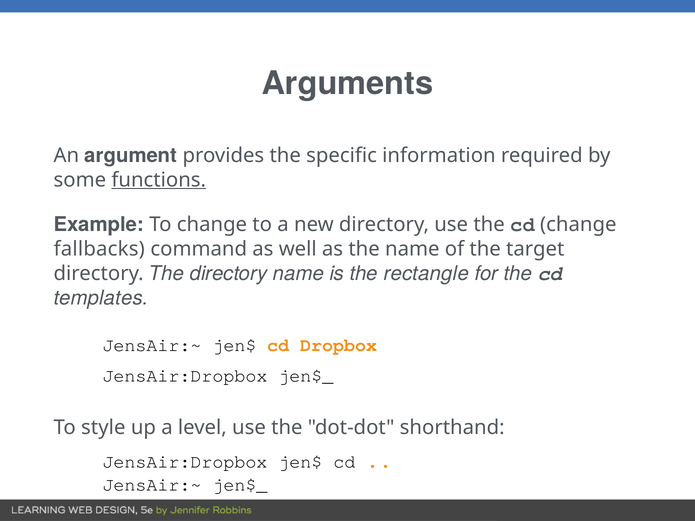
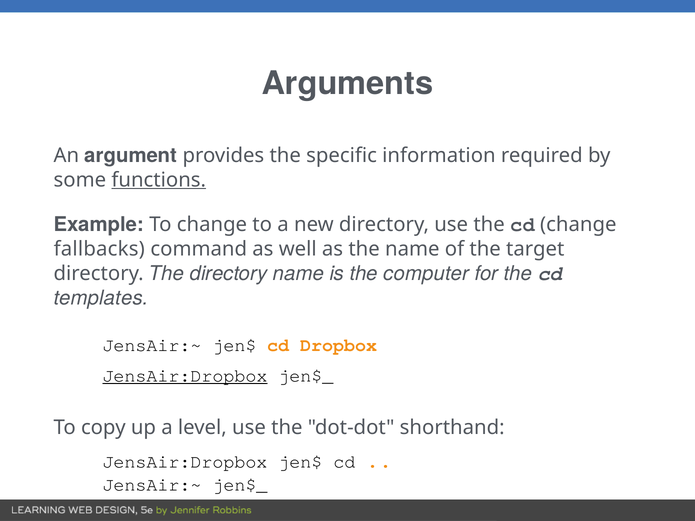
rectangle: rectangle -> computer (426, 274)
JensAir:Dropbox underline: none -> present (185, 376)
style: style -> copy (103, 428)
